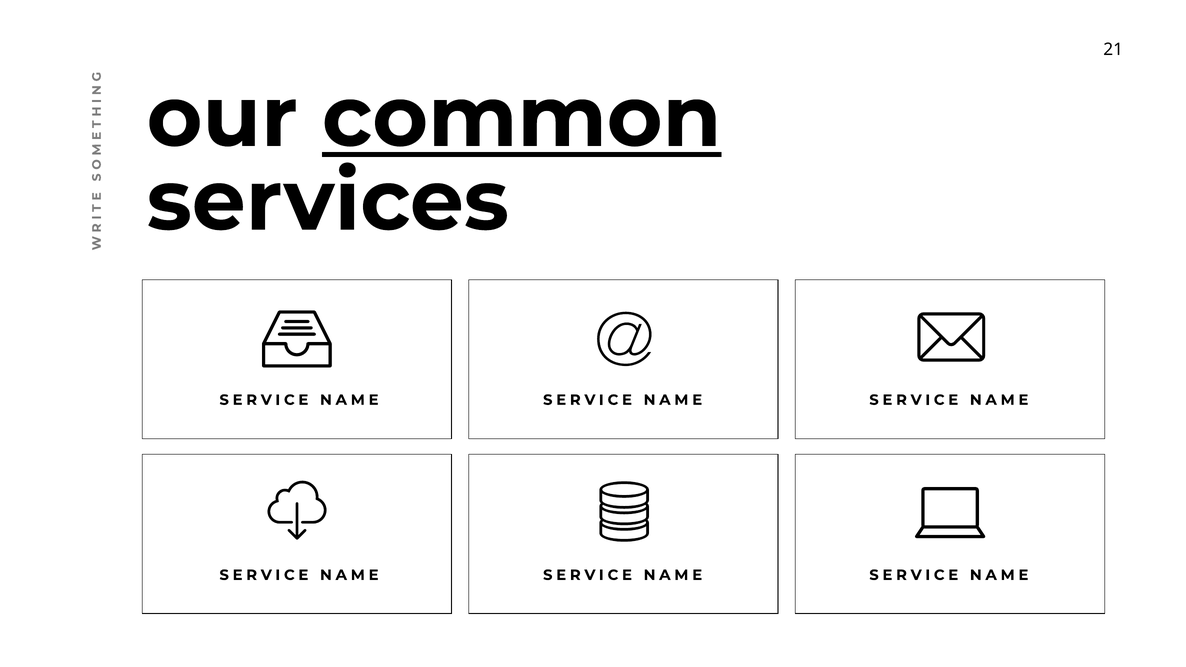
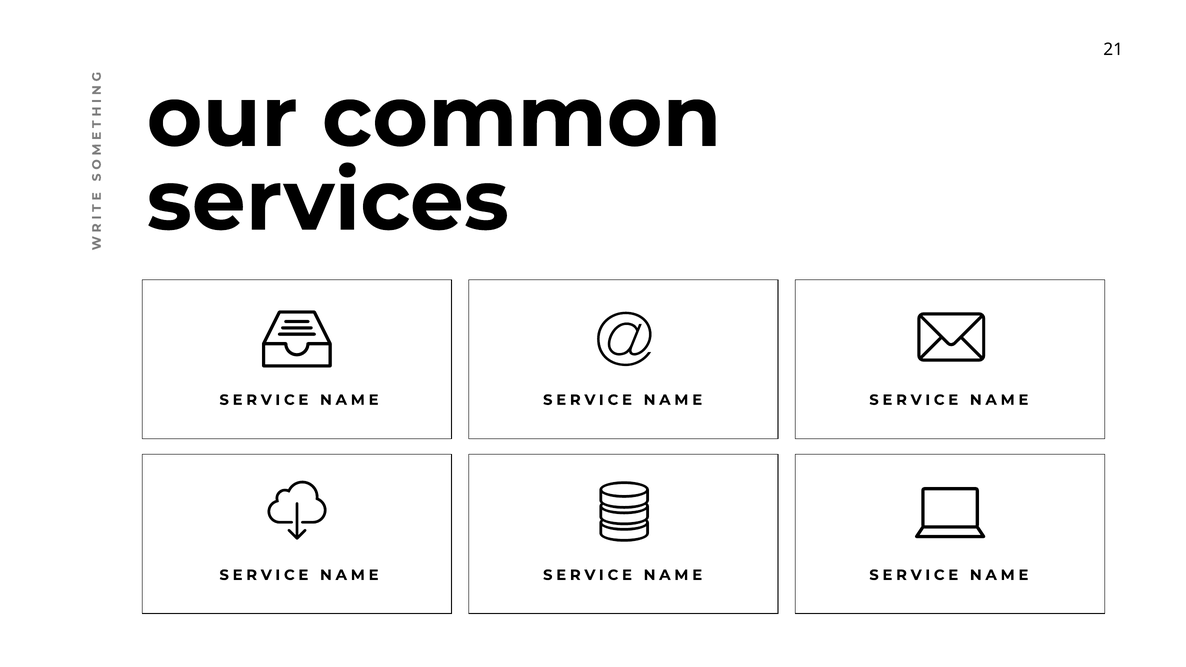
common underline: present -> none (522, 118)
